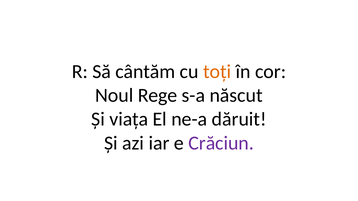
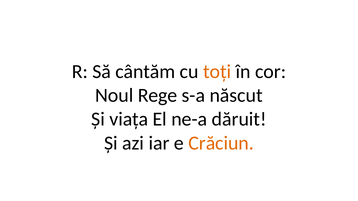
Crăciun colour: purple -> orange (221, 143)
